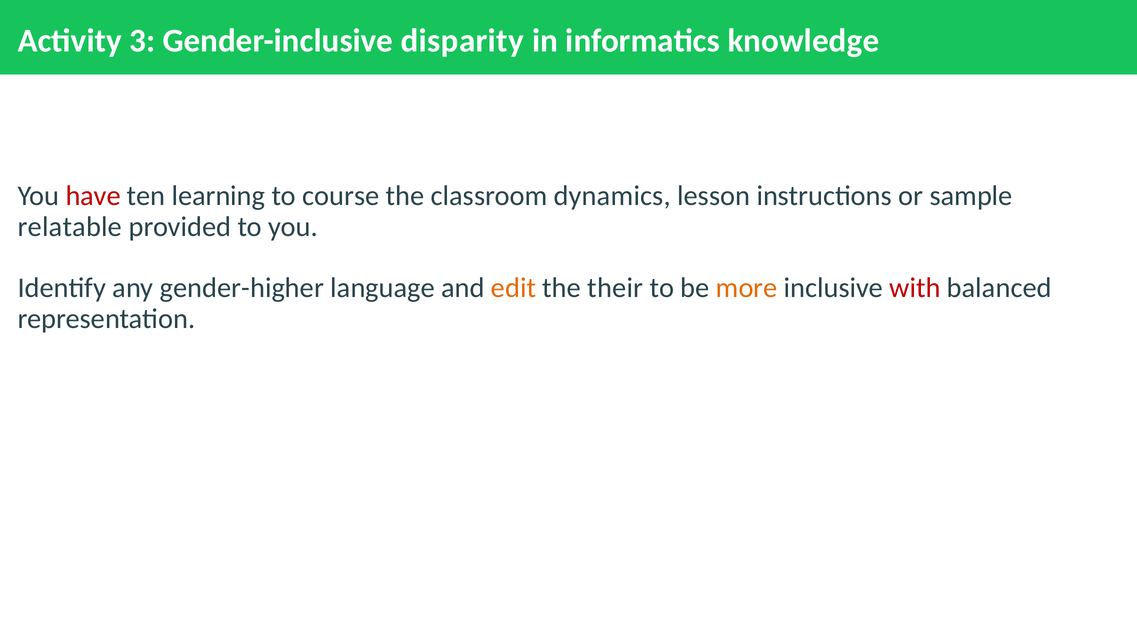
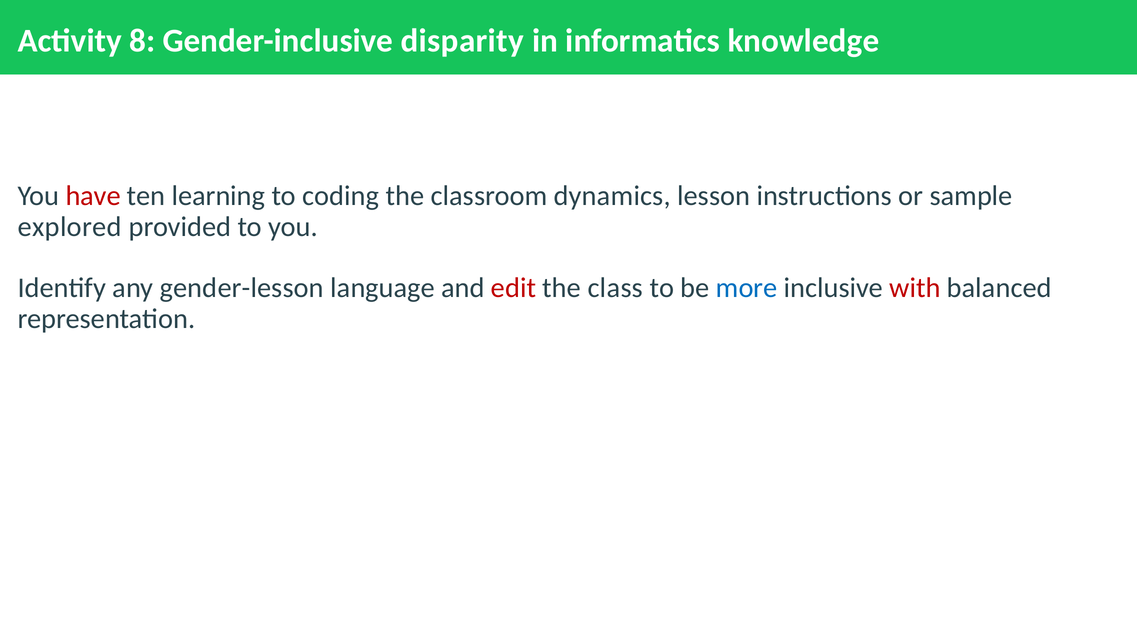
3: 3 -> 8 (142, 41)
course: course -> coding (341, 196)
relatable: relatable -> explored (70, 227)
gender-higher: gender-higher -> gender-lesson (242, 288)
edit colour: orange -> red (514, 288)
their: their -> class (615, 288)
more colour: orange -> blue (747, 288)
